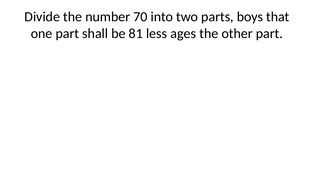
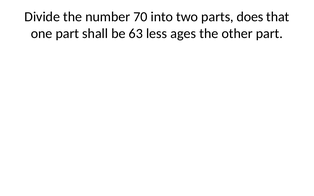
boys: boys -> does (250, 17)
81: 81 -> 63 (136, 34)
